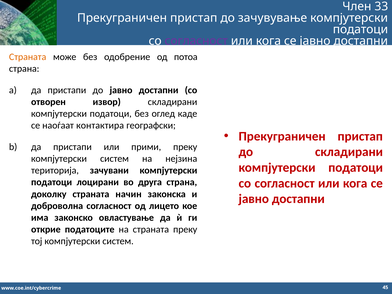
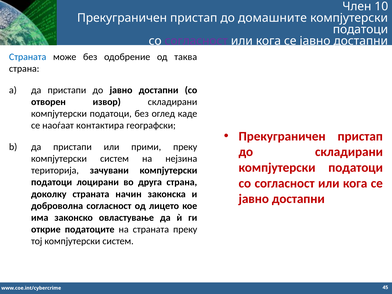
33: 33 -> 10 (381, 6)
зачувување: зачувување -> домашните (272, 18)
Страната colour: orange -> blue (28, 57)
потоа: потоа -> таква (186, 57)
